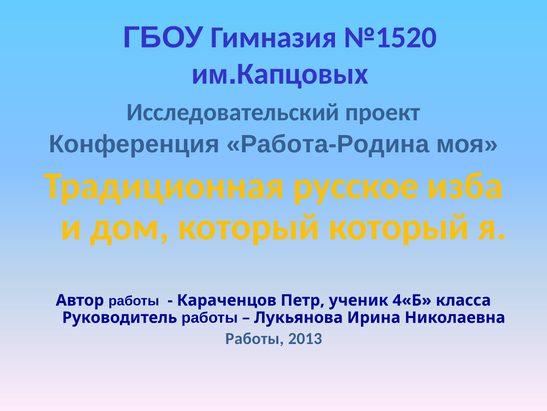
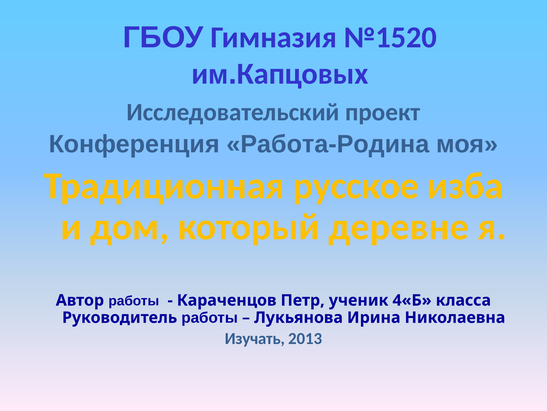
который который: который -> деревне (399, 227)
Работы: Работы -> Изучать (255, 338)
